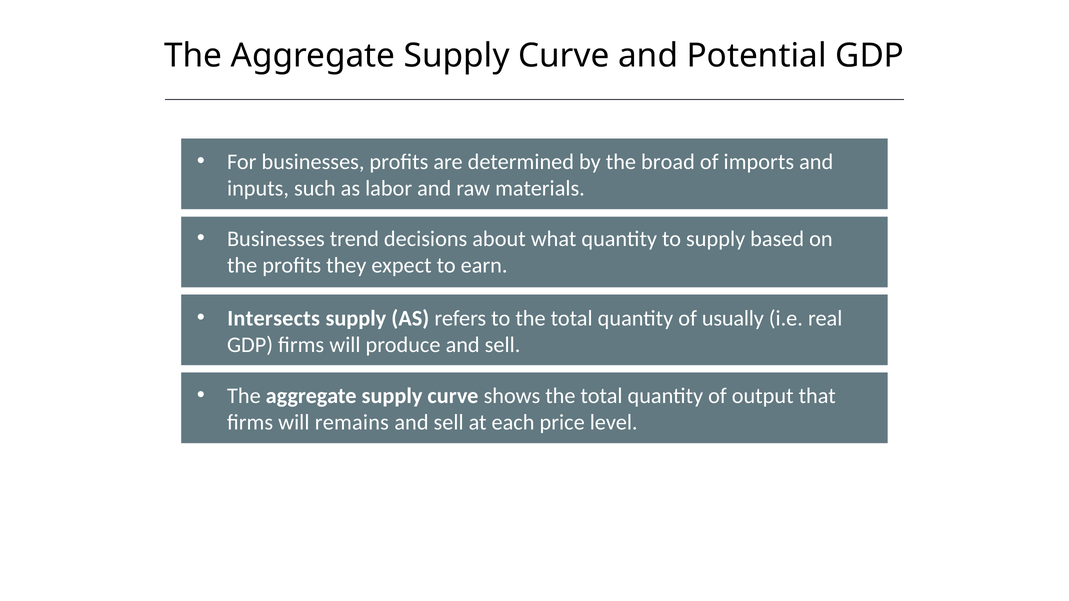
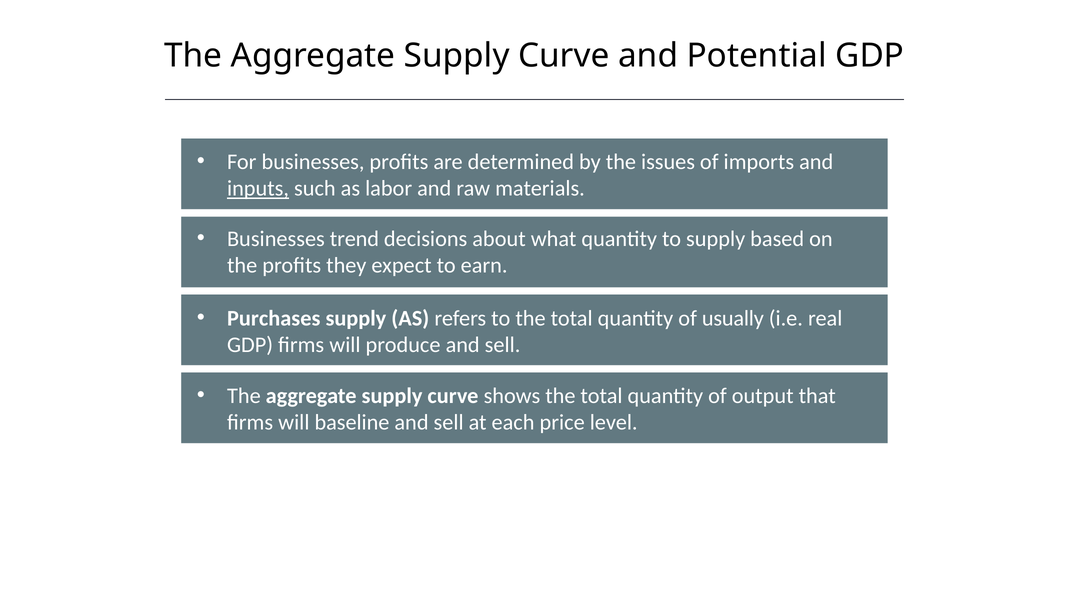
broad: broad -> issues (668, 162)
inputs underline: none -> present (258, 189)
Intersects: Intersects -> Purchases (274, 318)
remains: remains -> baseline (352, 423)
